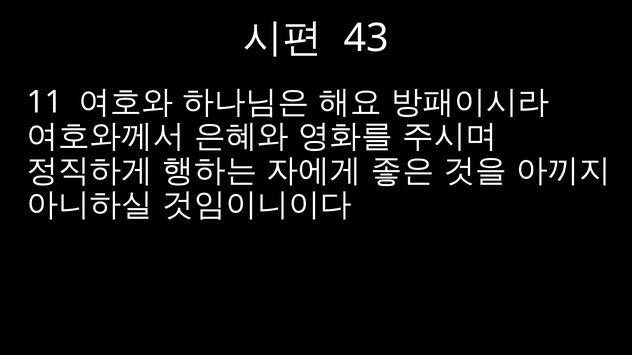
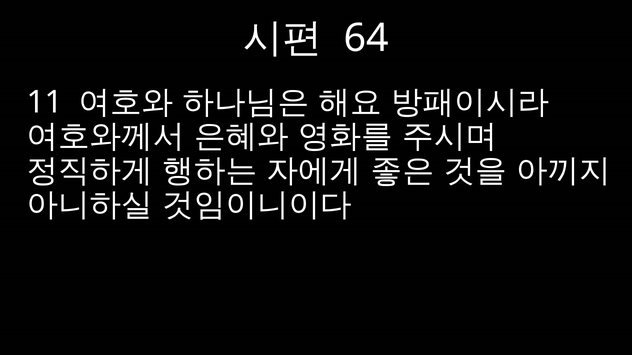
43: 43 -> 64 (366, 38)
